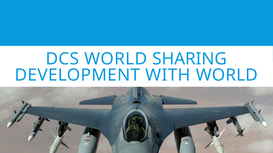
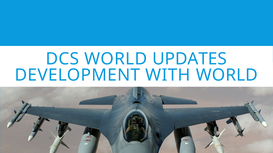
SHARING: SHARING -> UPDATES (190, 59)
